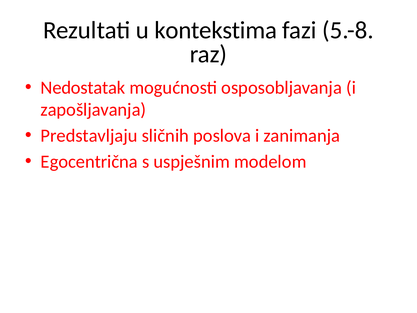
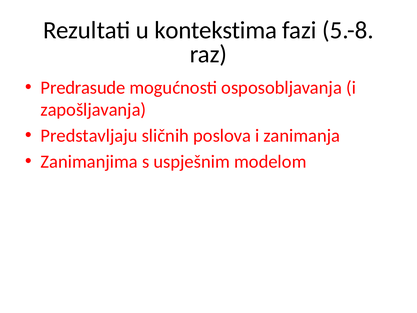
Nedostatak: Nedostatak -> Predrasude (83, 87)
Egocentrična: Egocentrična -> Zanimanjima (89, 162)
